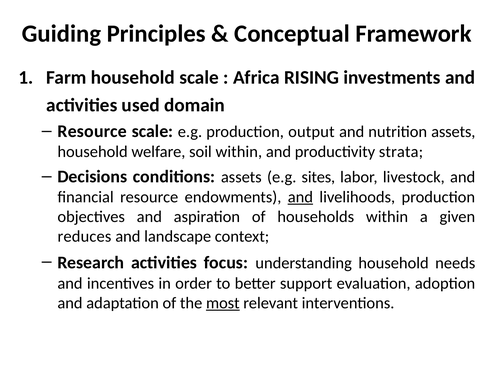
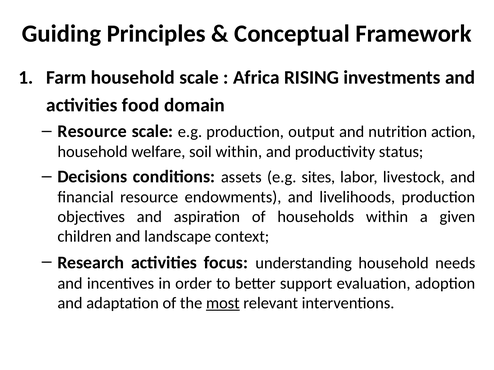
used: used -> food (141, 105)
nutrition assets: assets -> action (453, 132)
strata: strata -> status (401, 152)
and underline: present -> none (300, 197)
reduces: reduces -> children (85, 237)
